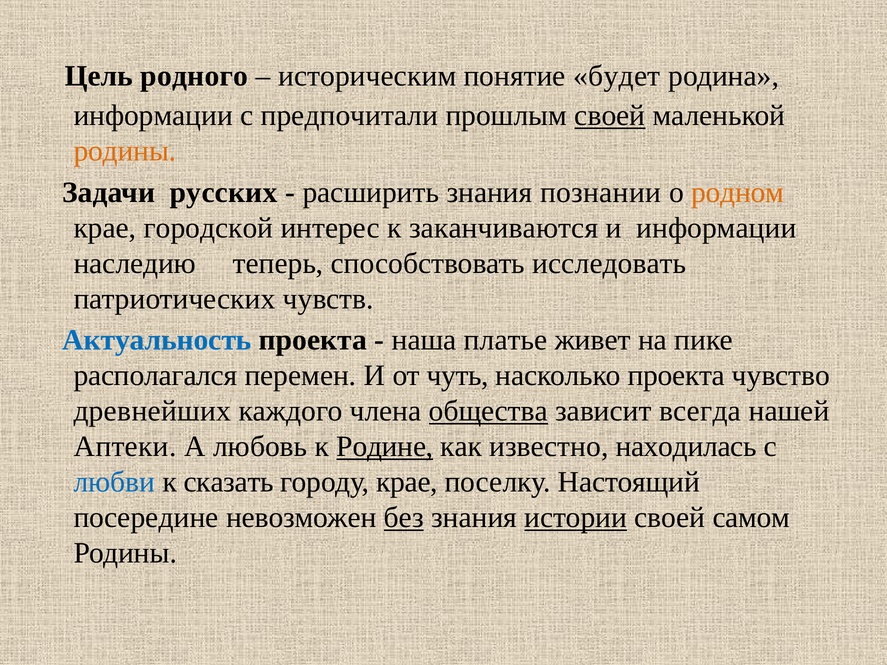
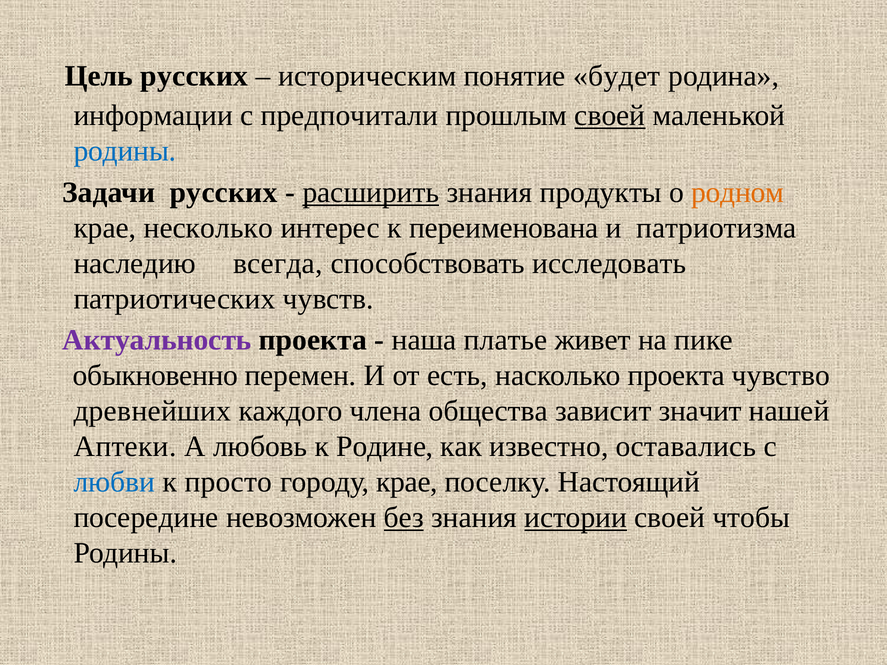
Цель родного: родного -> русских (194, 76)
родины colour: orange -> blue (125, 151)
расширить underline: none -> present (371, 193)
познании: познании -> продукты (601, 193)
городской: городской -> несколько (208, 228)
заканчиваются: заканчиваются -> переименована (504, 228)
и информации: информации -> патриотизма (716, 228)
теперь: теперь -> всегда (278, 263)
Актуальность colour: blue -> purple (157, 340)
располагался: располагался -> обыкновенно (156, 376)
чуть: чуть -> есть (458, 376)
общества underline: present -> none (488, 411)
всегда: всегда -> значит (700, 411)
Родине underline: present -> none (385, 447)
находилась: находилась -> оставались (686, 447)
сказать: сказать -> просто (228, 482)
самом: самом -> чтобы (751, 518)
